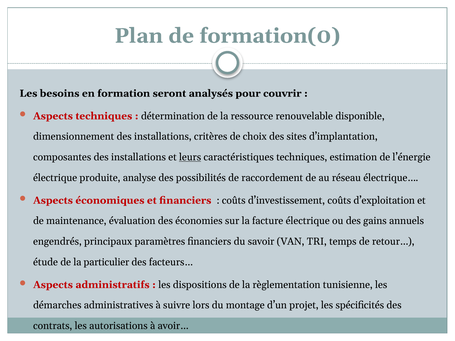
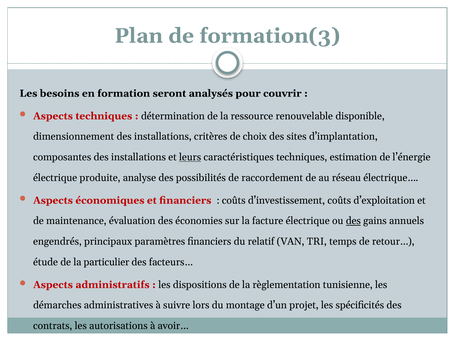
formation(0: formation(0 -> formation(3 (270, 36)
des underline: none -> present (353, 221)
savoir: savoir -> relatif (261, 242)
